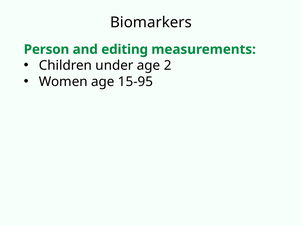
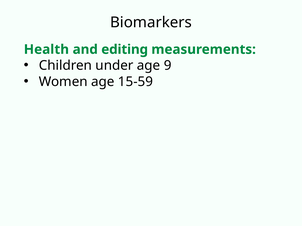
Person: Person -> Health (46, 50)
2: 2 -> 9 (168, 66)
15-95: 15-95 -> 15-59 (135, 82)
